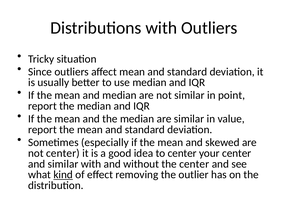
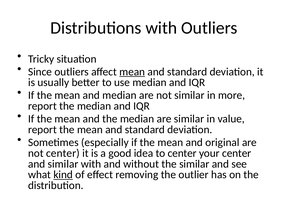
mean underline: none -> present (132, 72)
point: point -> more (232, 95)
skewed: skewed -> original (222, 142)
the center: center -> similar (194, 164)
